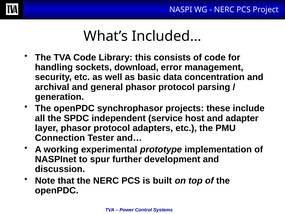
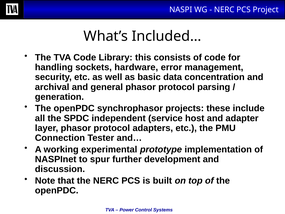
download: download -> hardware (136, 67)
